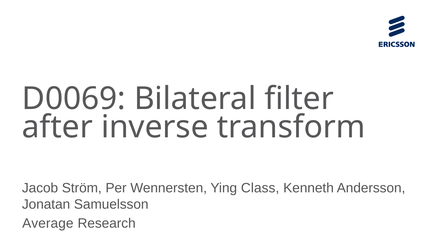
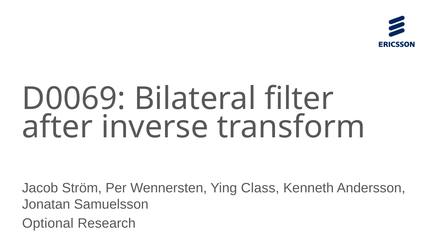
Average: Average -> Optional (48, 223)
